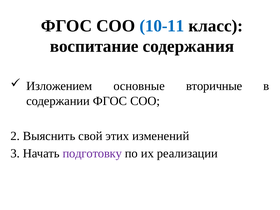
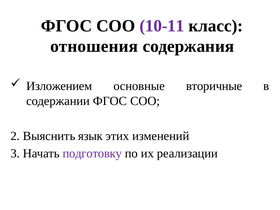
10-11 colour: blue -> purple (162, 26)
воспитание: воспитание -> отношения (94, 46)
свой: свой -> язык (90, 136)
